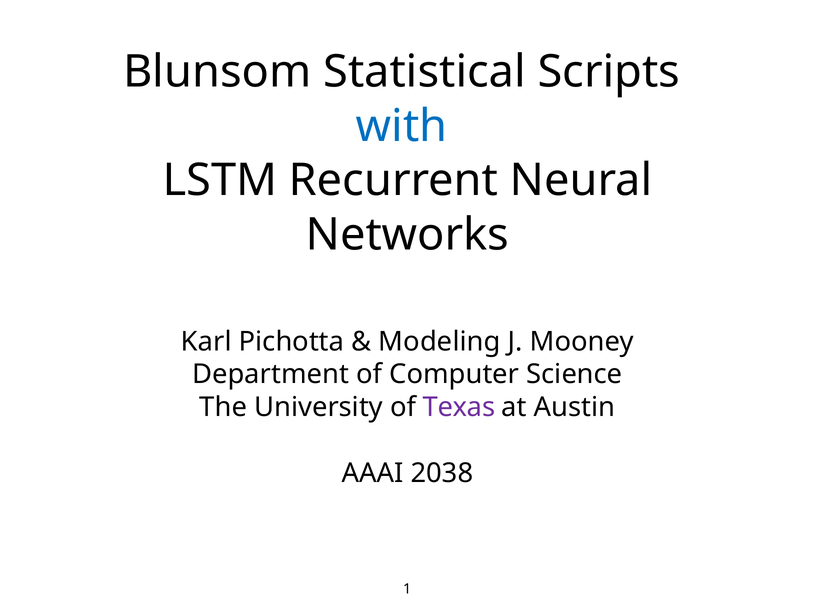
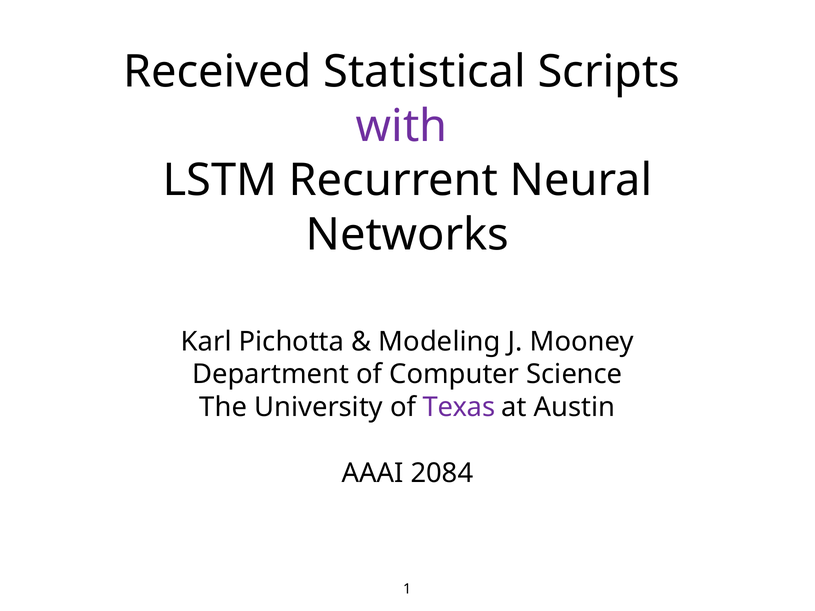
Blunsom: Blunsom -> Received (217, 72)
with colour: blue -> purple (402, 126)
2038: 2038 -> 2084 (442, 473)
